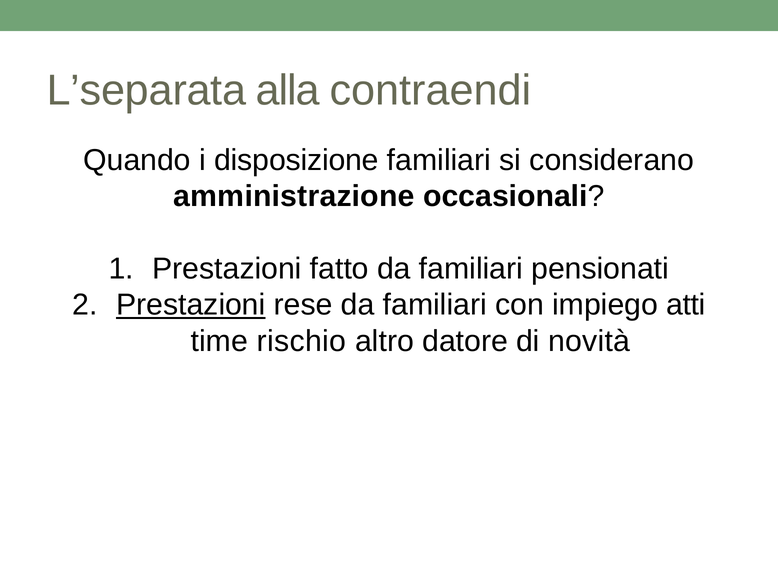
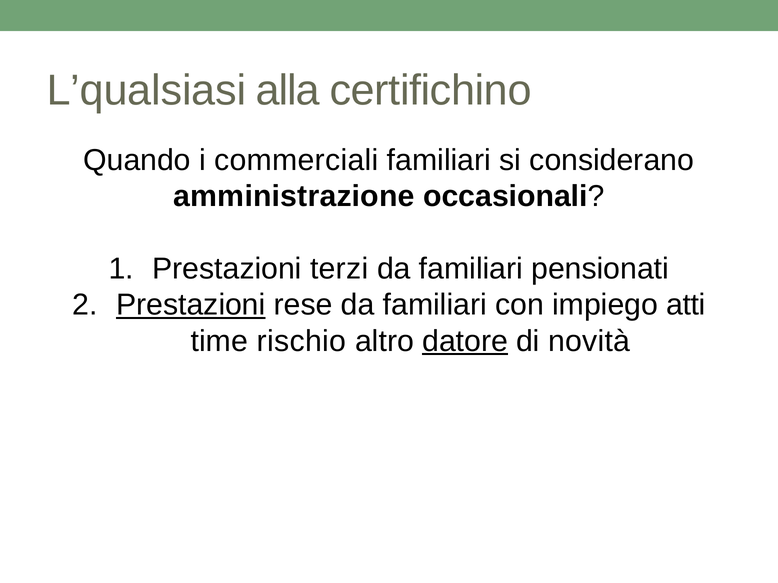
L’separata: L’separata -> L’qualsiasi (146, 91)
contraendi: contraendi -> certifichino (431, 91)
disposizione: disposizione -> commerciali (296, 160)
fatto: fatto -> terzi (339, 269)
datore underline: none -> present (465, 341)
